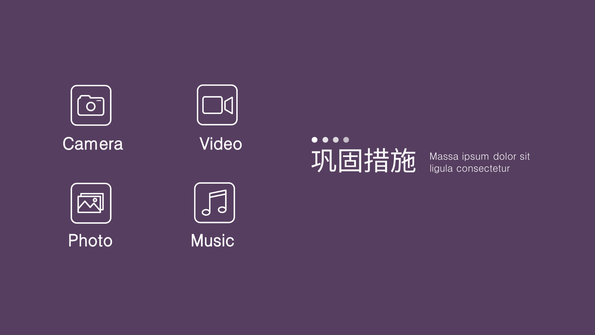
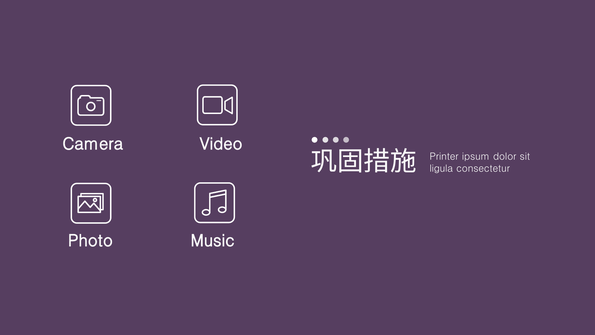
Massa: Massa -> Printer (444, 156)
